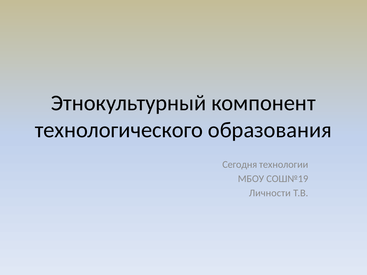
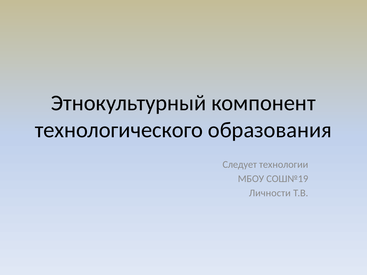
Сегодня: Сегодня -> Следует (240, 165)
